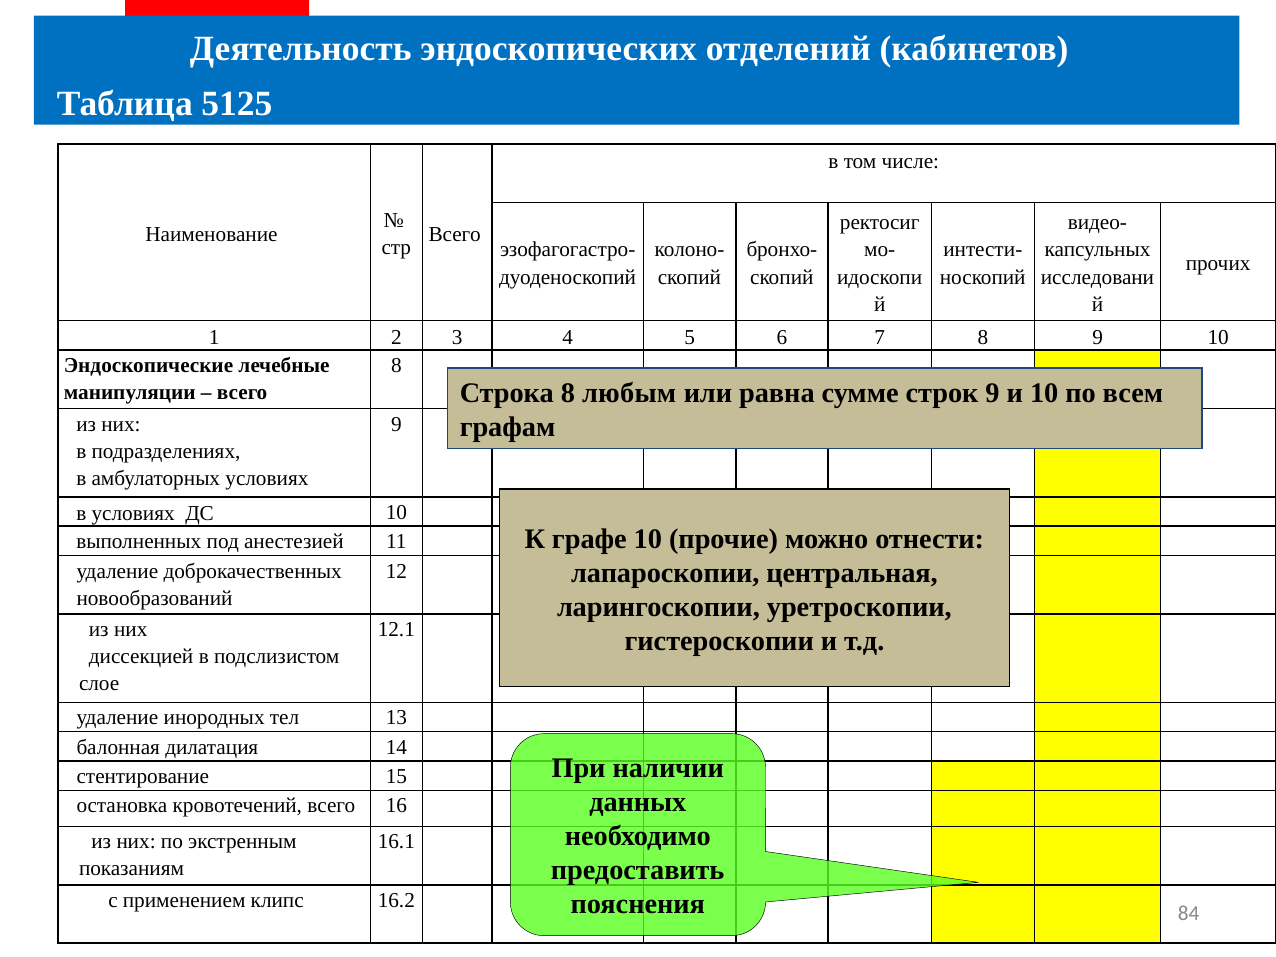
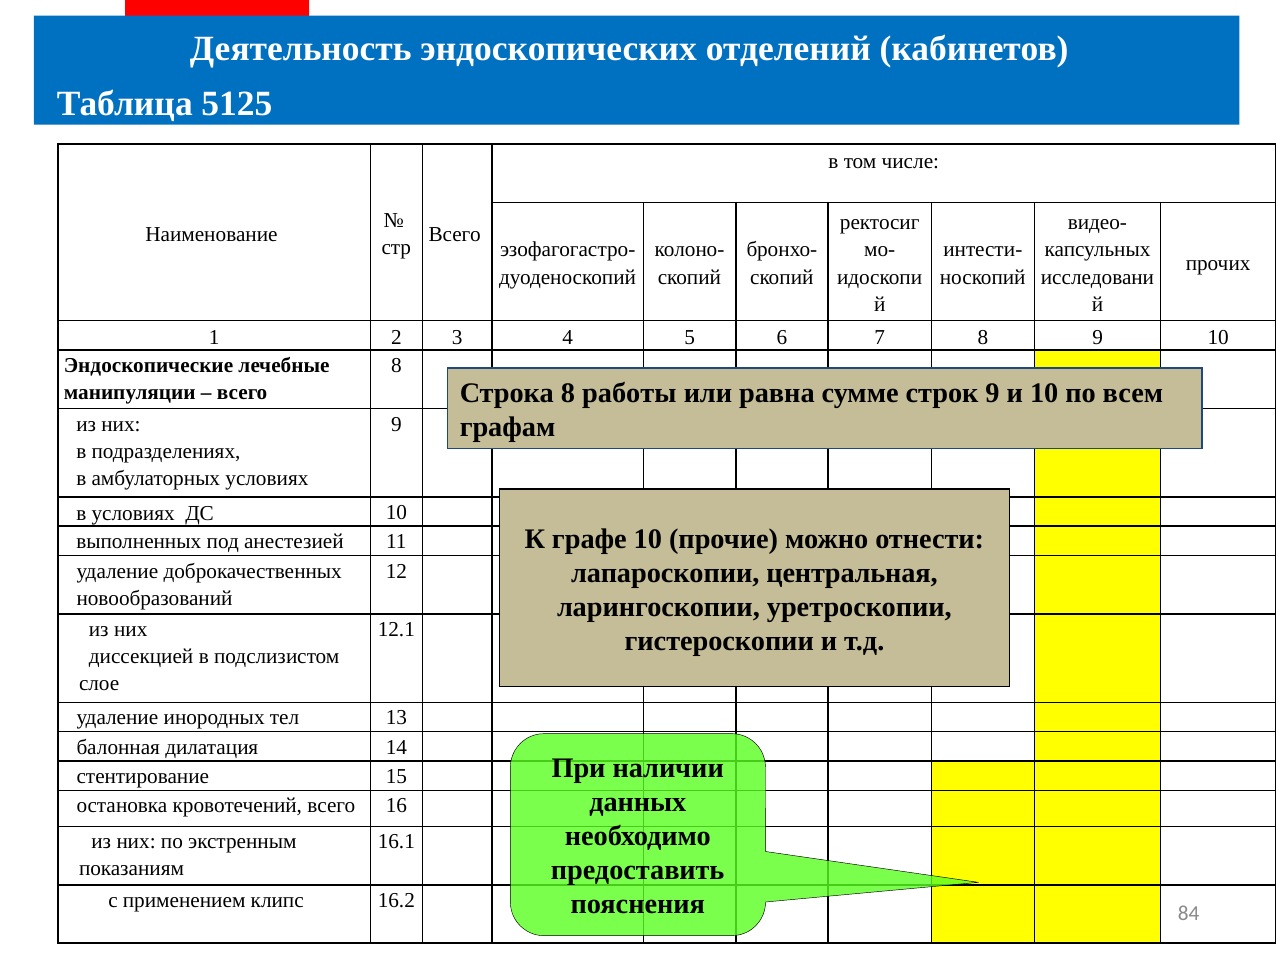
любым: любым -> работы (629, 393)
